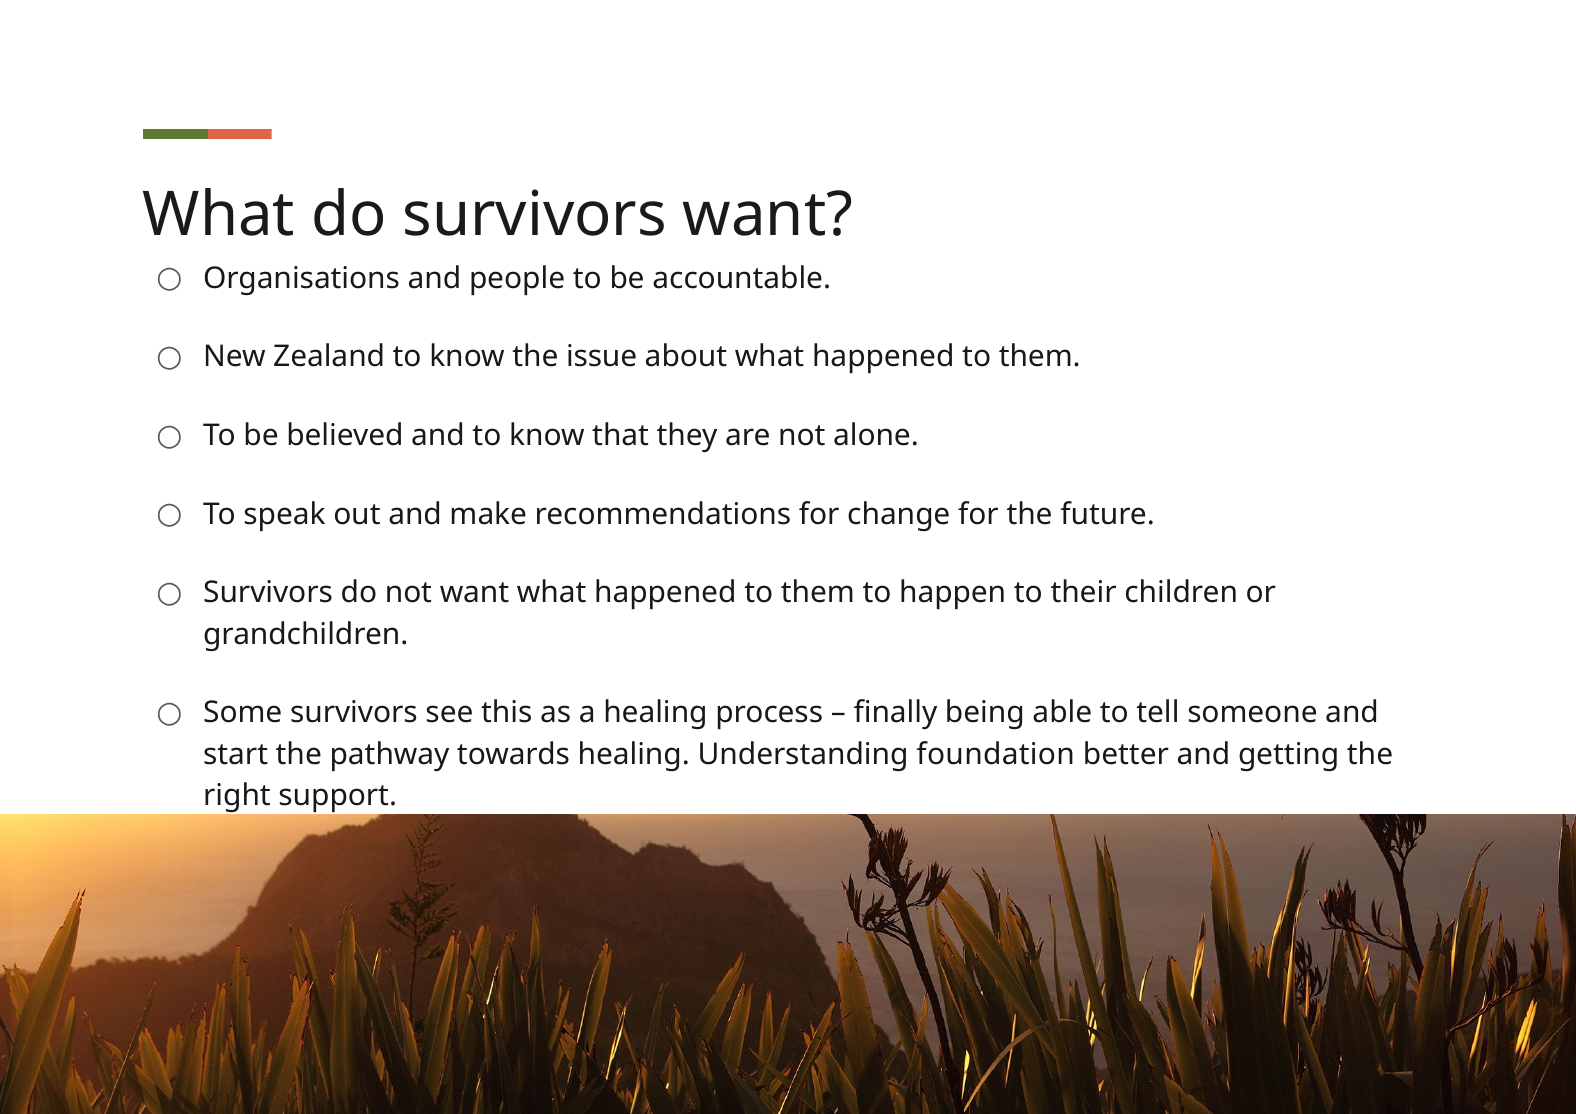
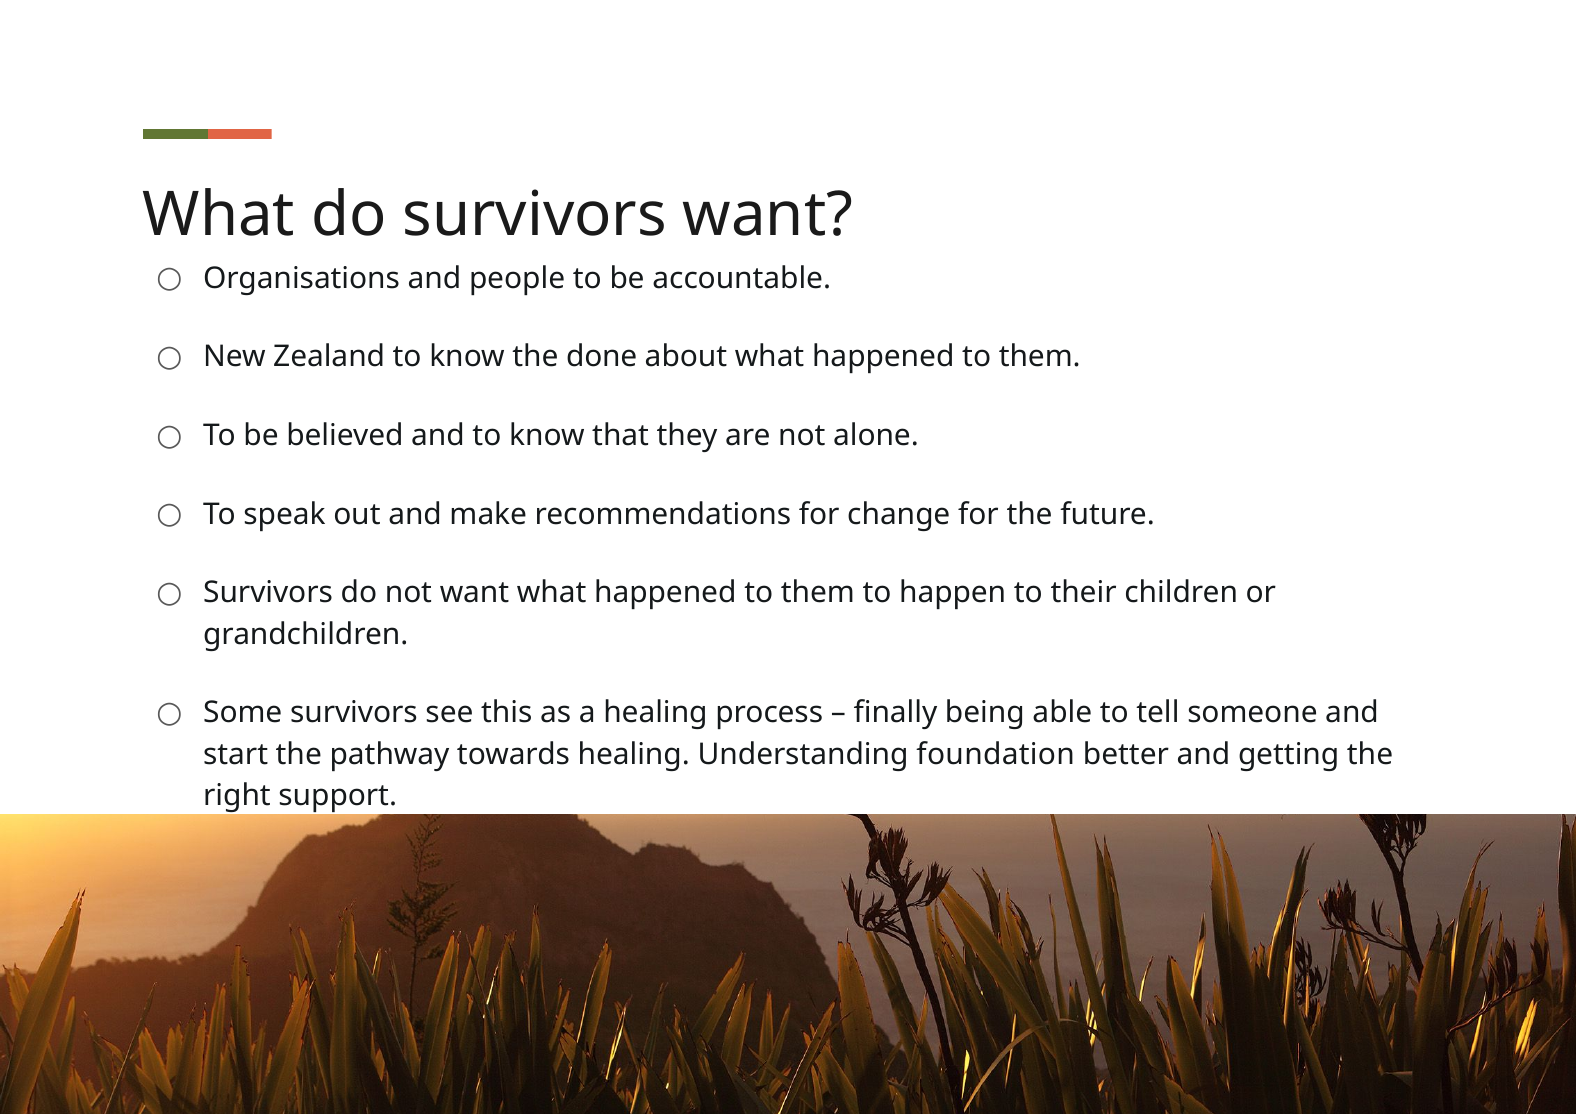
issue: issue -> done (602, 357)
